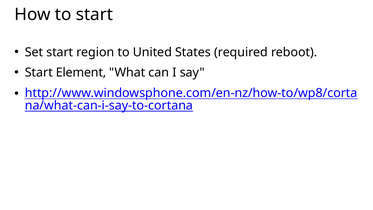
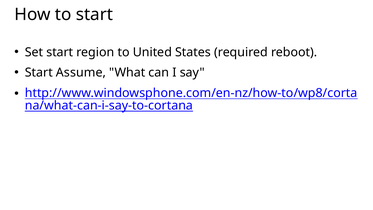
Element: Element -> Assume (81, 73)
